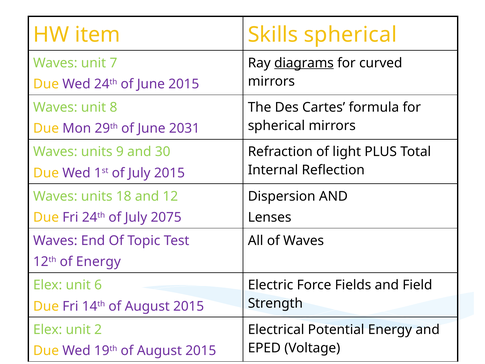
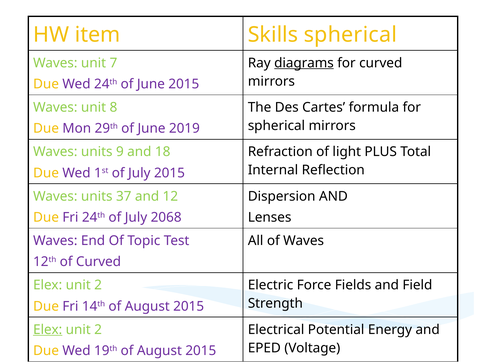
2031: 2031 -> 2019 (184, 128)
30: 30 -> 18 (163, 152)
18: 18 -> 37 (124, 196)
2075: 2075 -> 2068 (166, 217)
of Energy: Energy -> Curved (98, 262)
6: 6 -> 2 (98, 285)
Elex underline: none -> present (48, 329)
